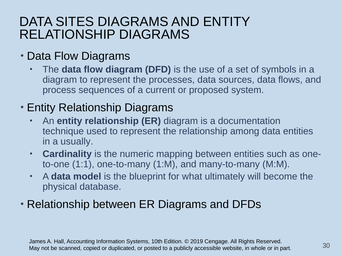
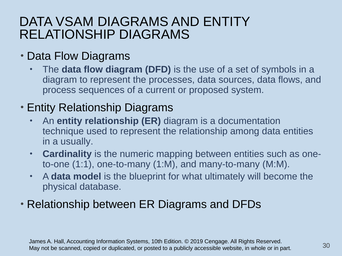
SITES: SITES -> VSAM (75, 22)
